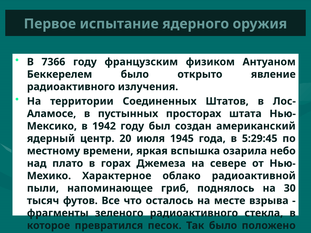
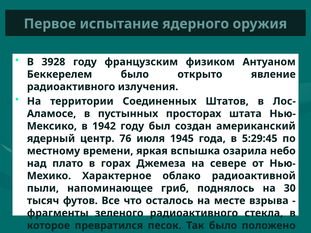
7366: 7366 -> 3928 (53, 62)
20: 20 -> 76 (125, 139)
